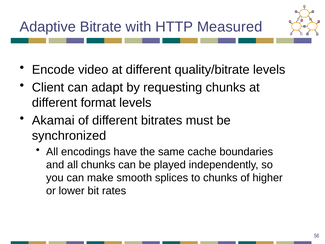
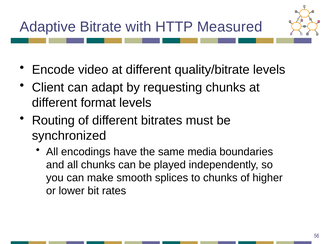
Akamai: Akamai -> Routing (53, 120)
cache: cache -> media (202, 152)
